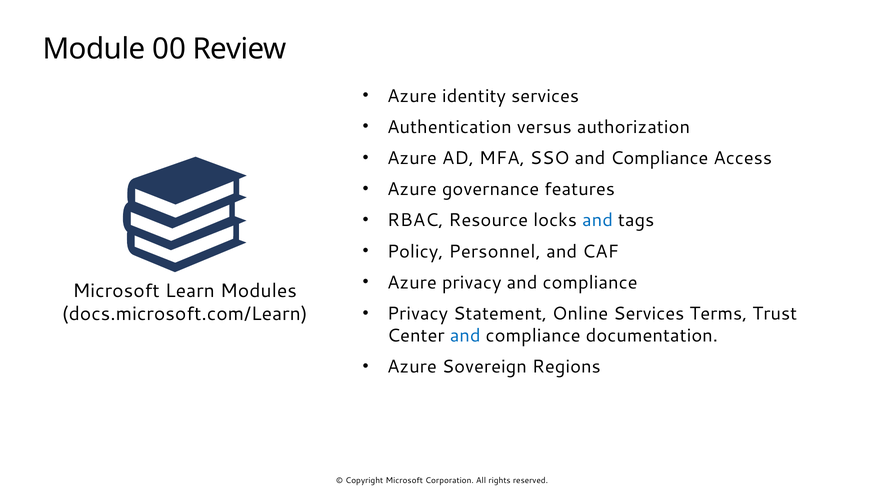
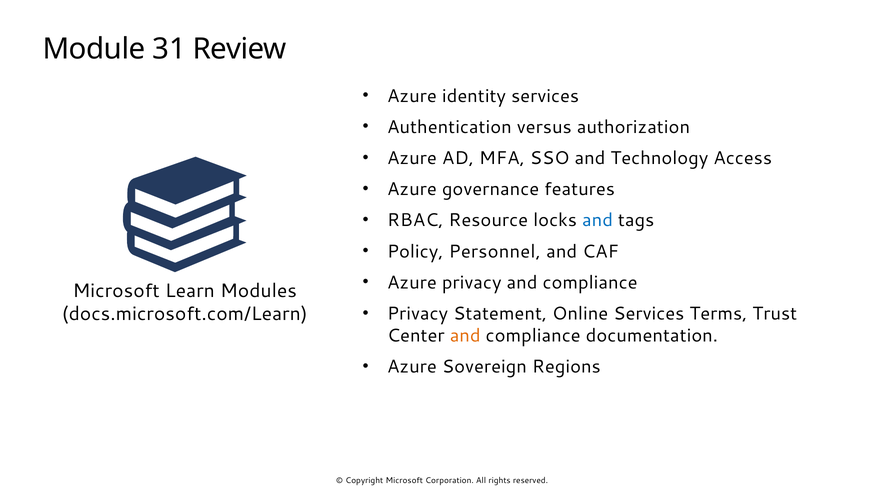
00: 00 -> 31 (169, 49)
SSO and Compliance: Compliance -> Technology (659, 158)
and colour: blue -> orange (465, 336)
